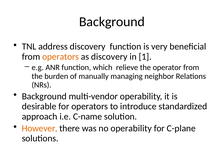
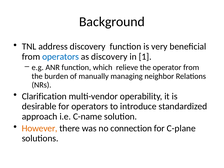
operators colour: orange -> blue (61, 57)
Background: Background -> Clarification (44, 96)
no operability: operability -> connection (131, 128)
